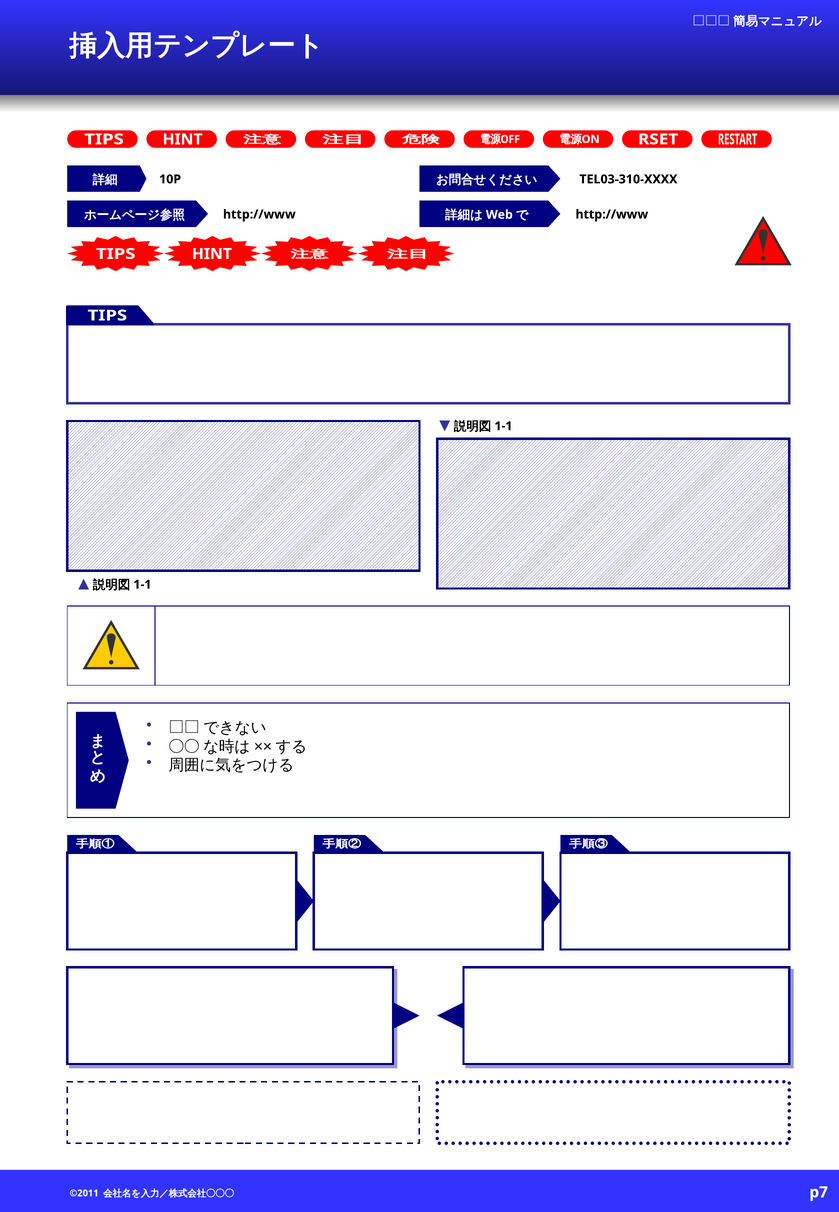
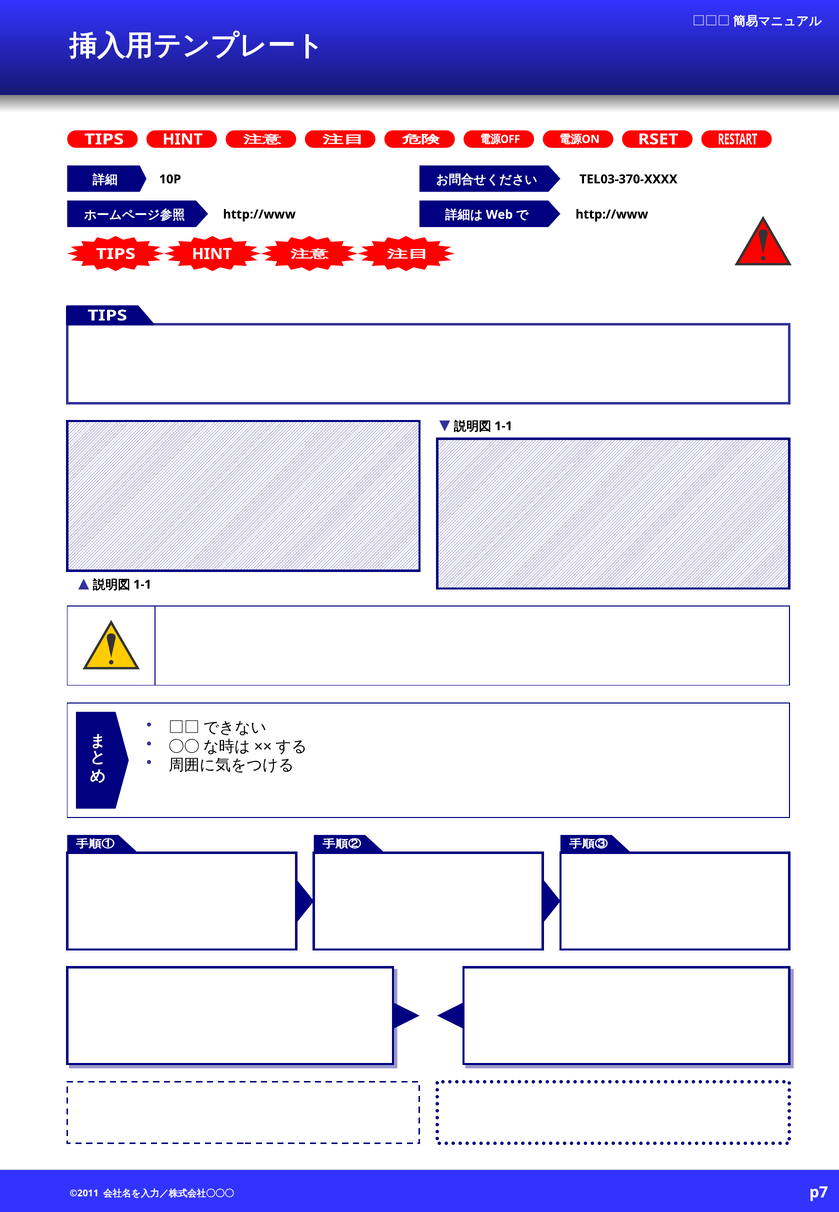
TEL03-310-XXXX: TEL03-310-XXXX -> TEL03-370-XXXX (628, 179)
